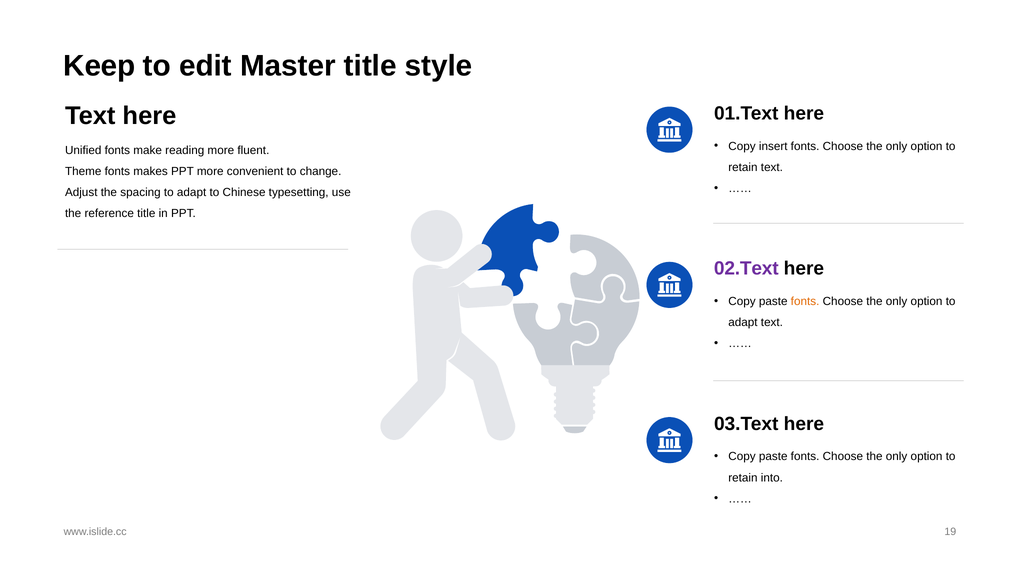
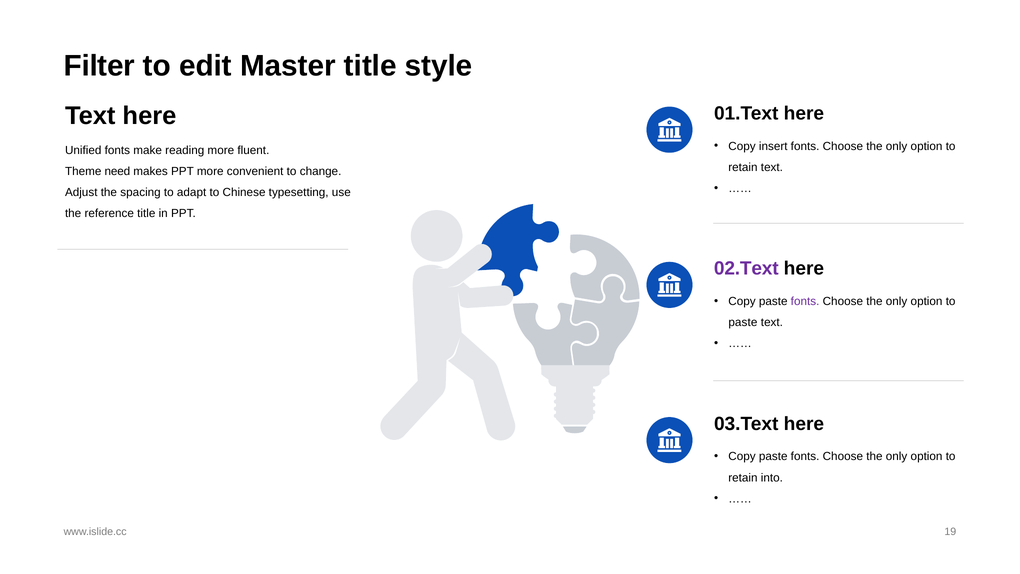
Keep: Keep -> Filter (99, 66)
Theme fonts: fonts -> need (117, 171)
fonts colour: orange -> purple (805, 301)
adapt: adapt -> paste (743, 322)
